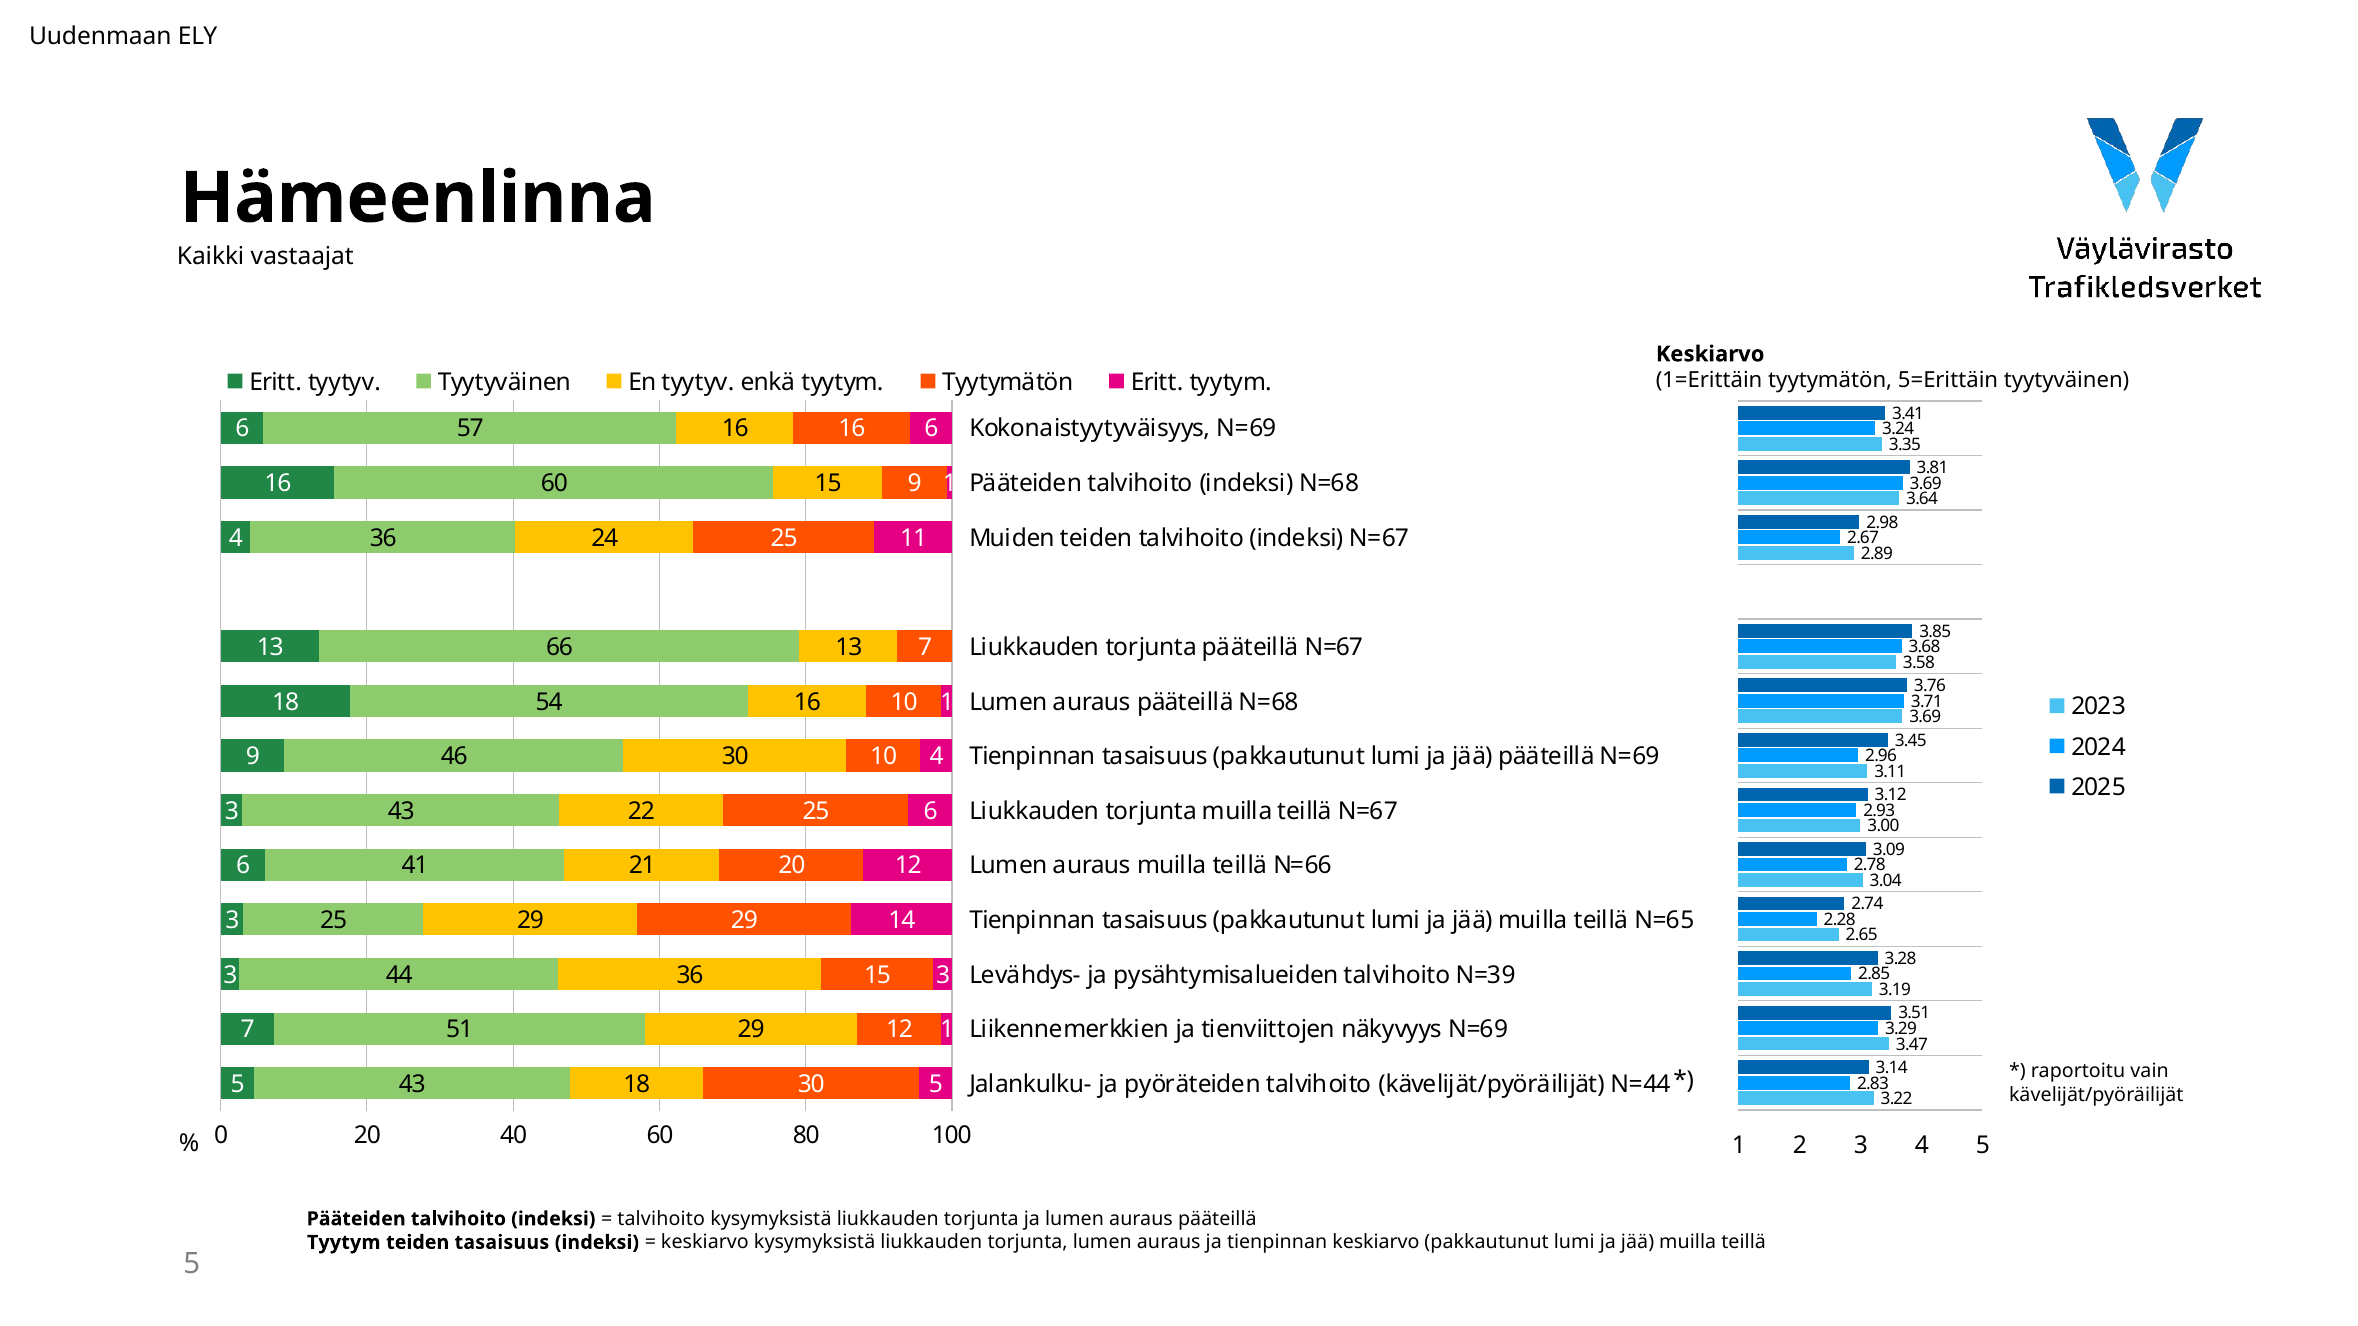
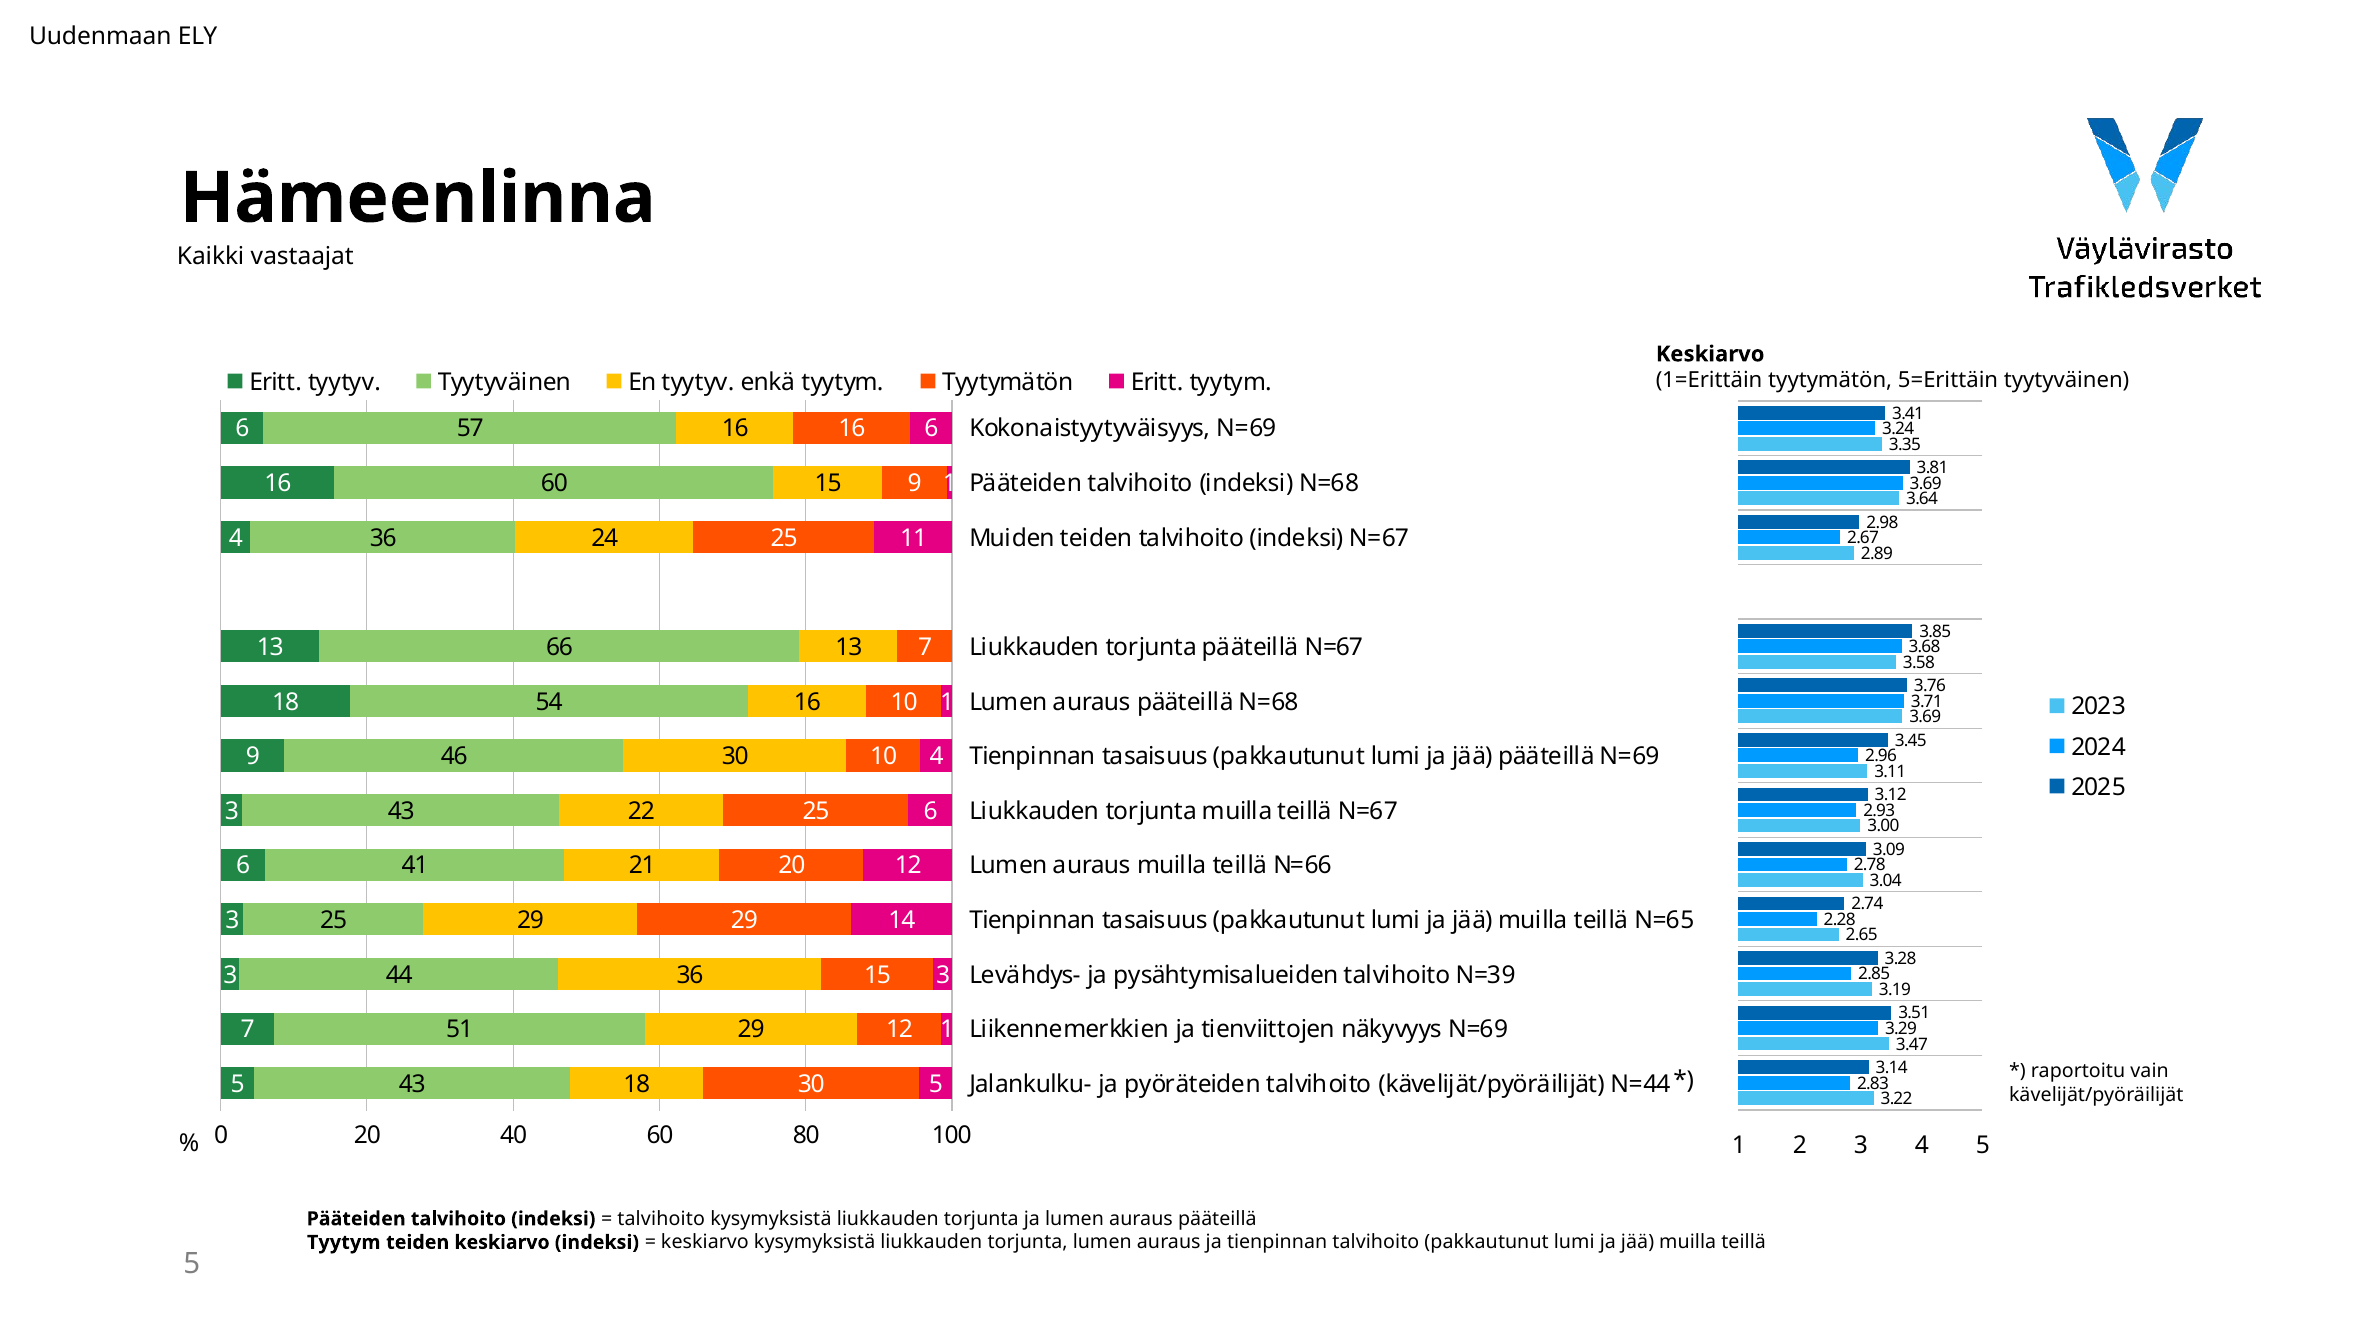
teiden tasaisuus: tasaisuus -> keskiarvo (502, 1243)
tienpinnan keskiarvo: keskiarvo -> talvihoito (1376, 1243)
